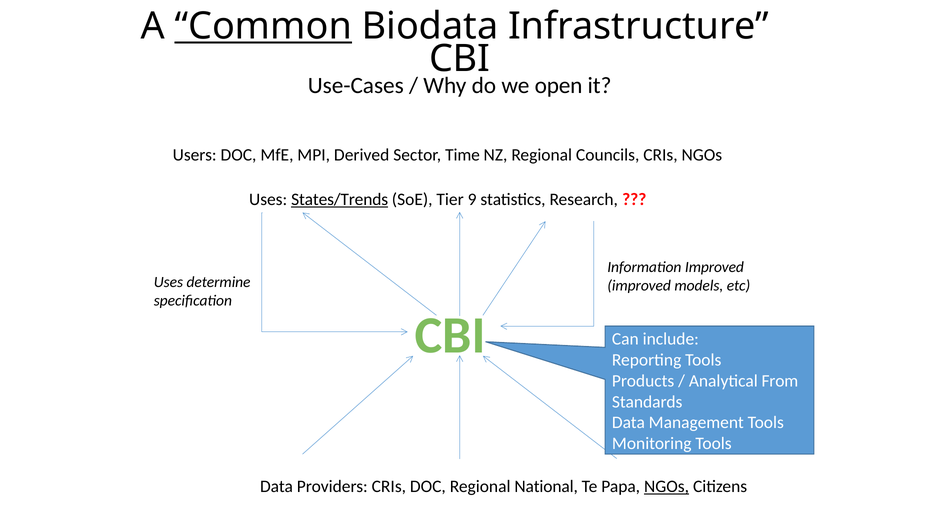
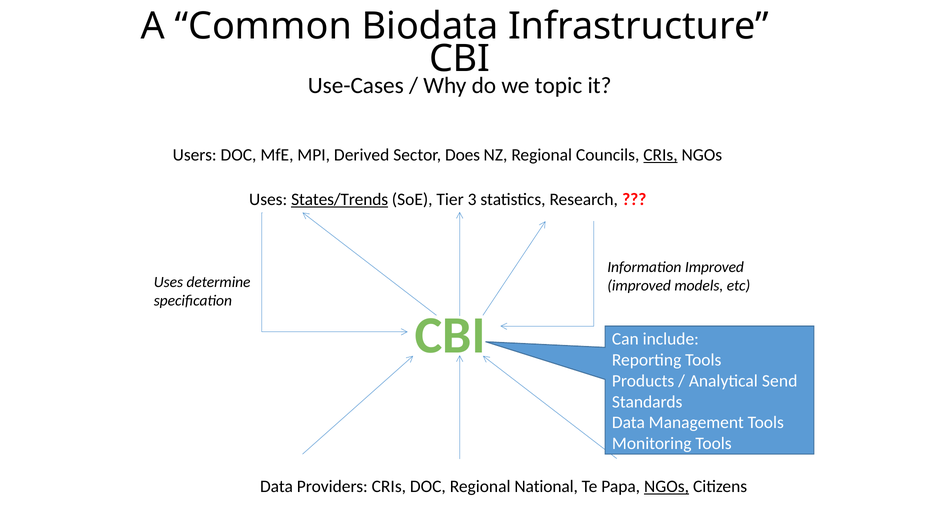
Common underline: present -> none (263, 26)
open: open -> topic (558, 86)
Time: Time -> Does (463, 155)
CRIs underline: none -> present (660, 155)
9: 9 -> 3 (472, 199)
From: From -> Send (780, 381)
